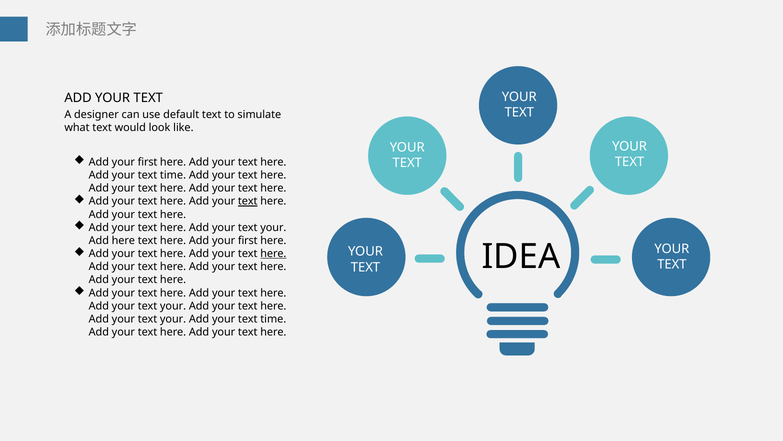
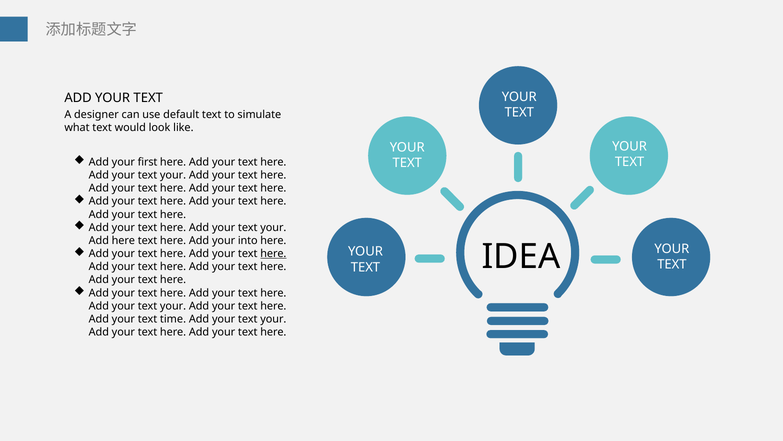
time: time -> your (173, 175)
text underline: present -> none (248, 201)
here Add your first: first -> into (248, 240)
your: your -> time (173, 319)
time: time -> your (273, 319)
